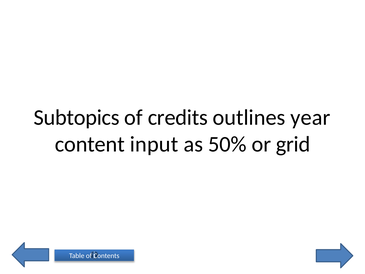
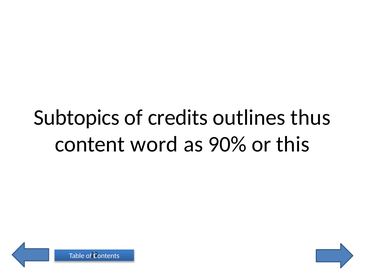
year: year -> thus (310, 117)
input: input -> word (154, 144)
50%: 50% -> 90% (227, 144)
grid: grid -> this (293, 144)
